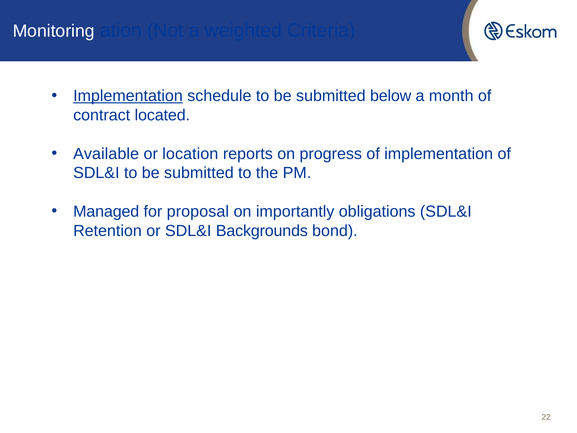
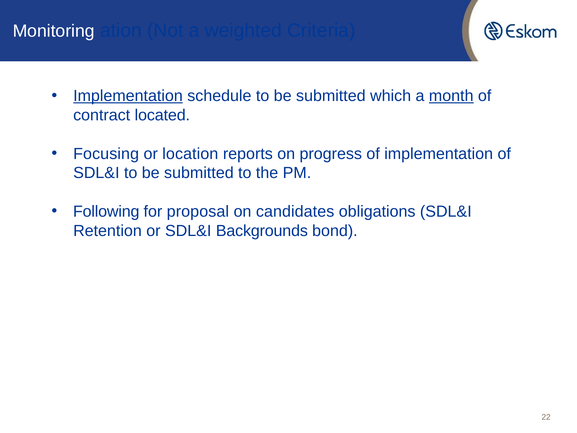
below: below -> which (391, 96)
month underline: none -> present (451, 96)
Available: Available -> Focusing (106, 154)
Managed: Managed -> Following (106, 211)
importantly: importantly -> candidates (295, 211)
